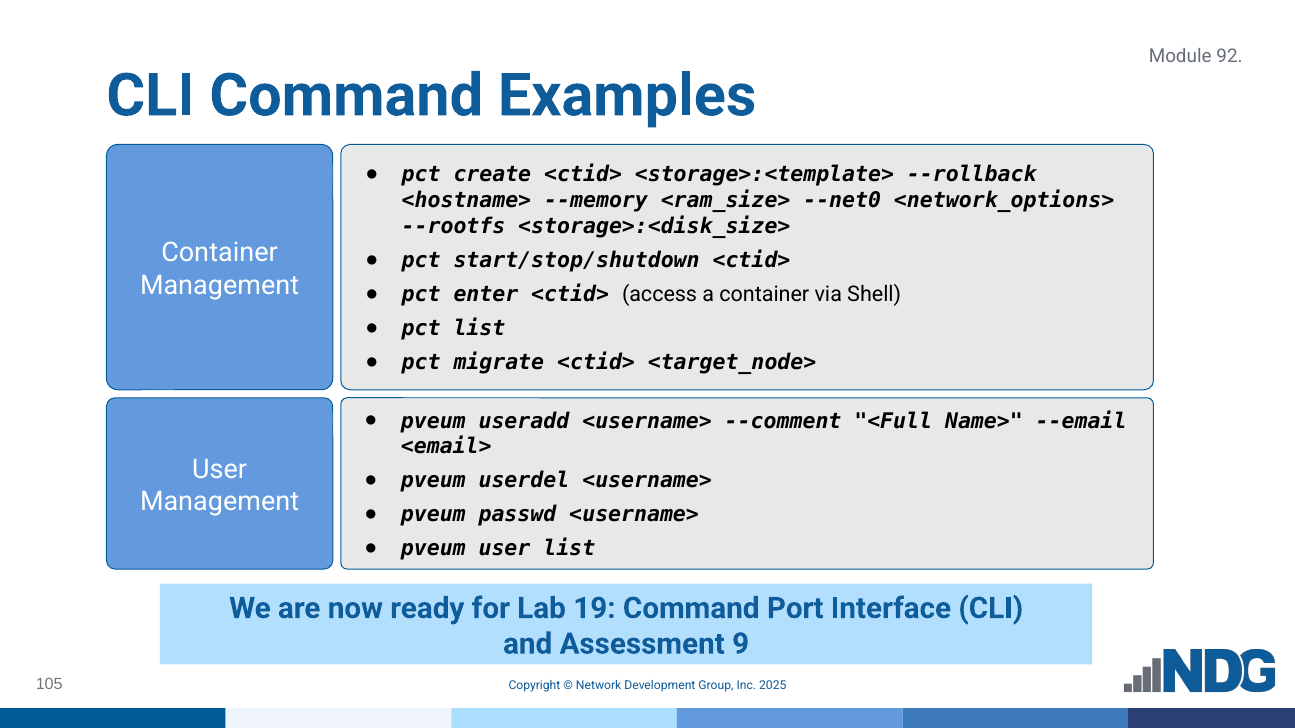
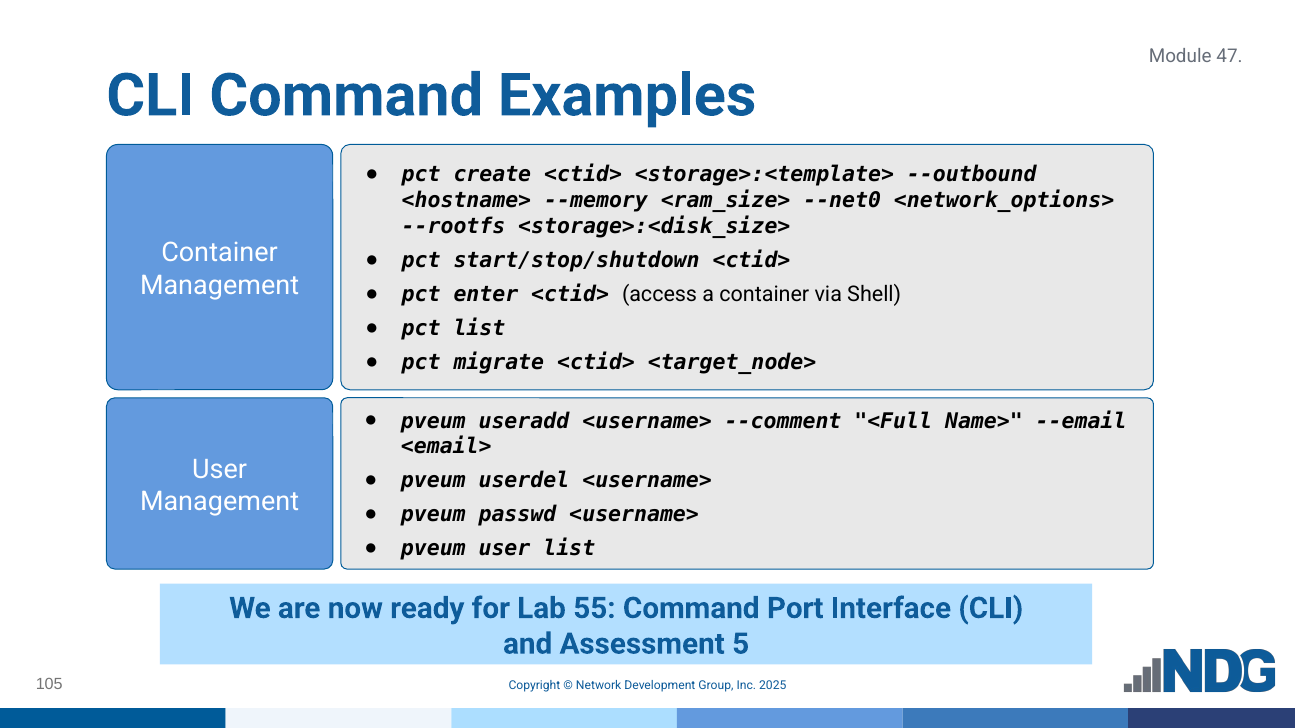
92: 92 -> 47 (1230, 56)
--rollback: --rollback -> --outbound (972, 175)
19: 19 -> 55 (594, 609)
9: 9 -> 5 (741, 644)
